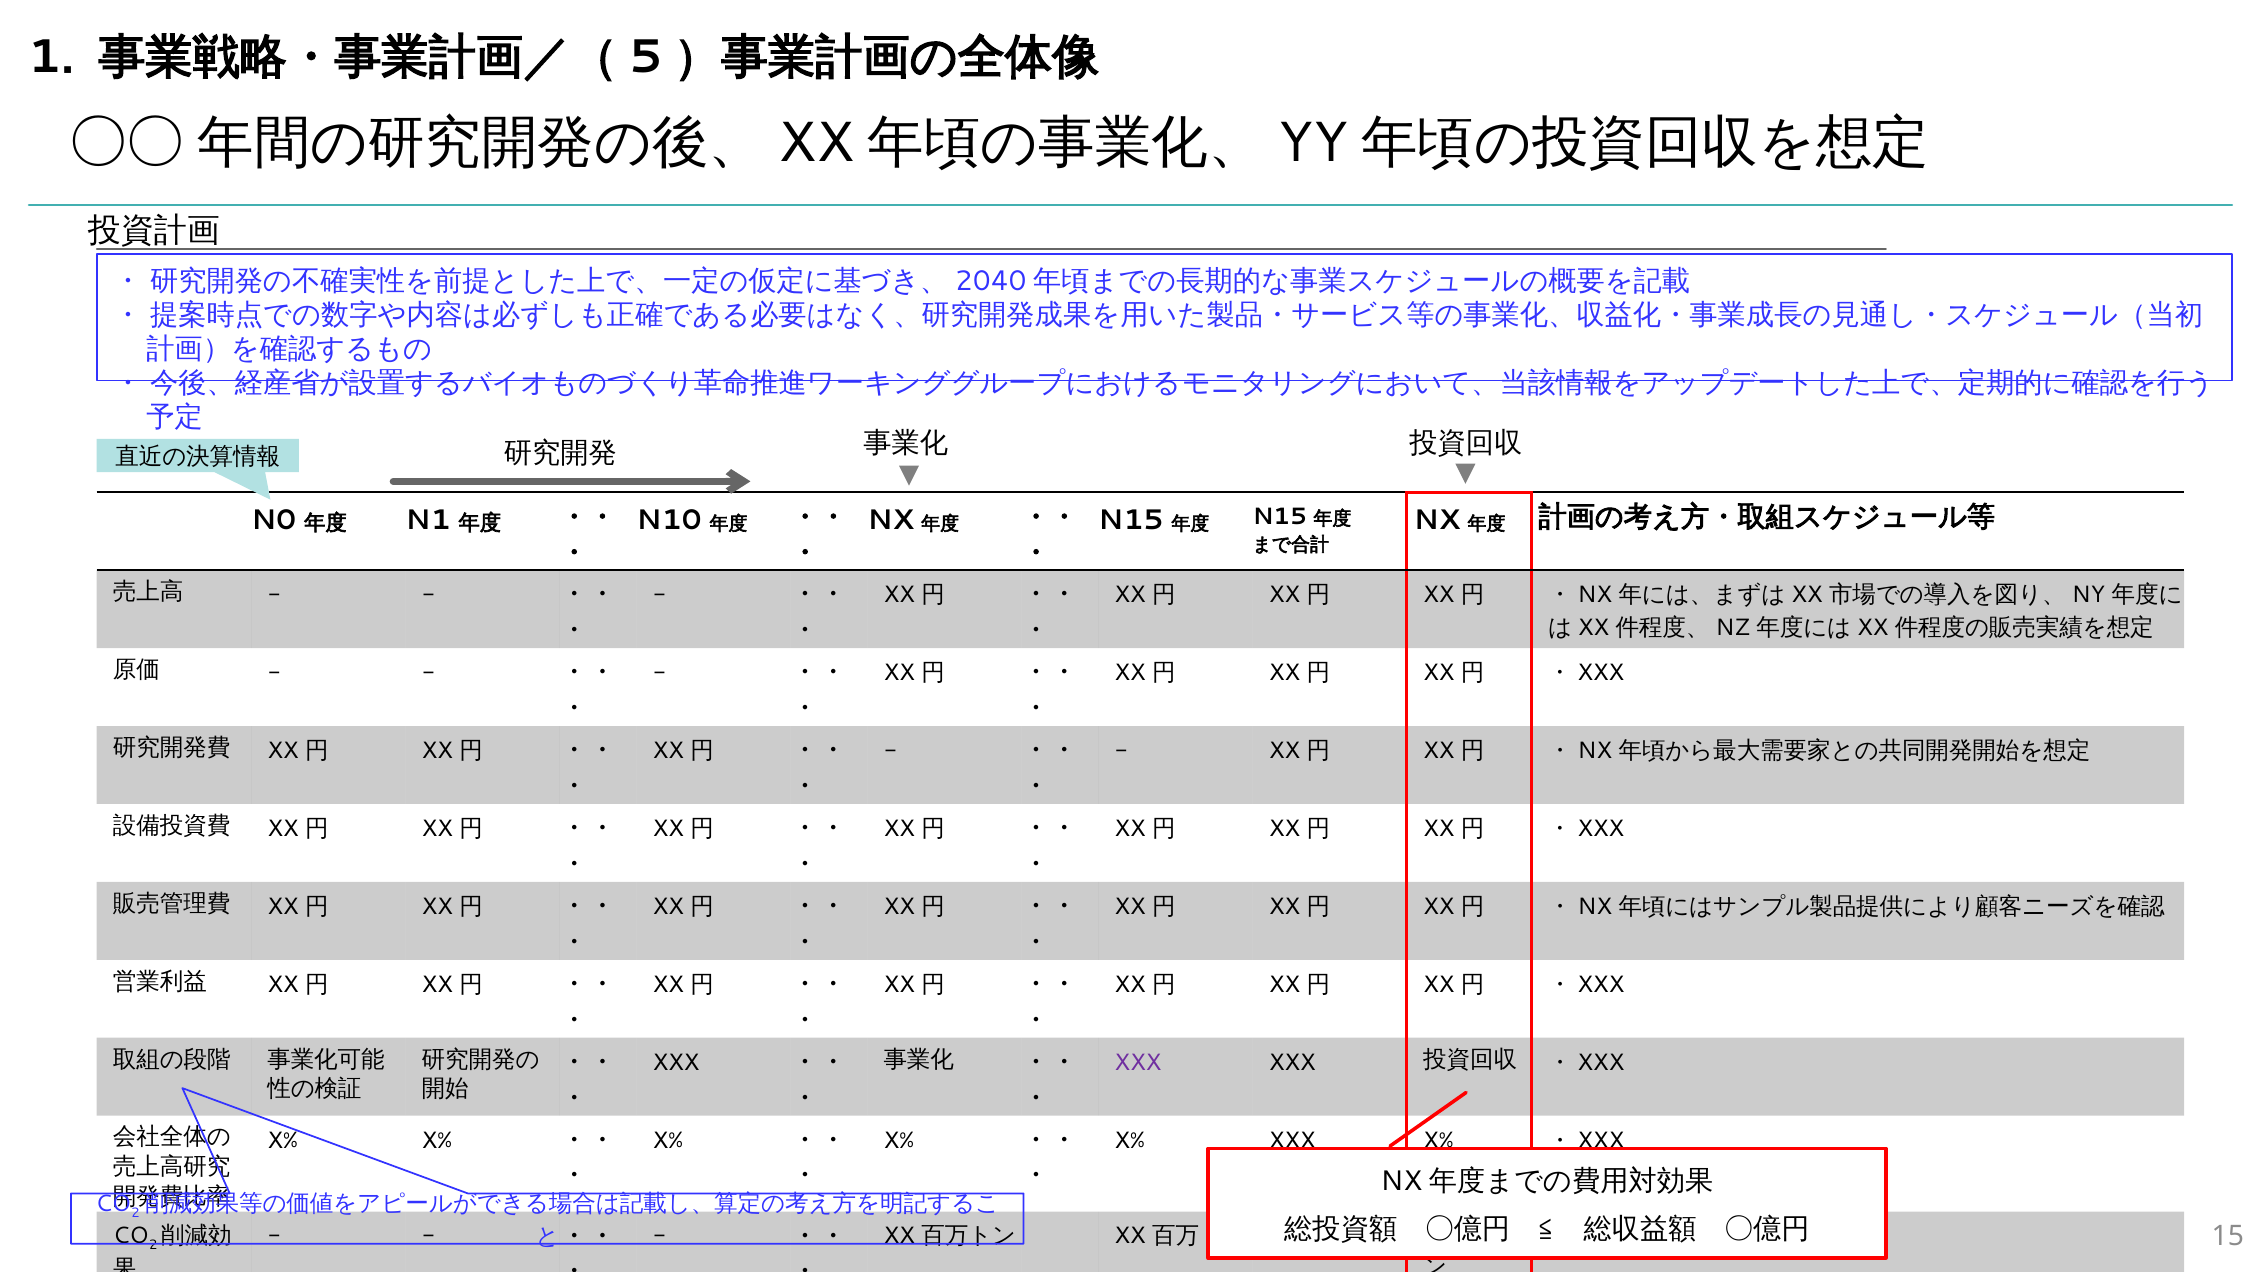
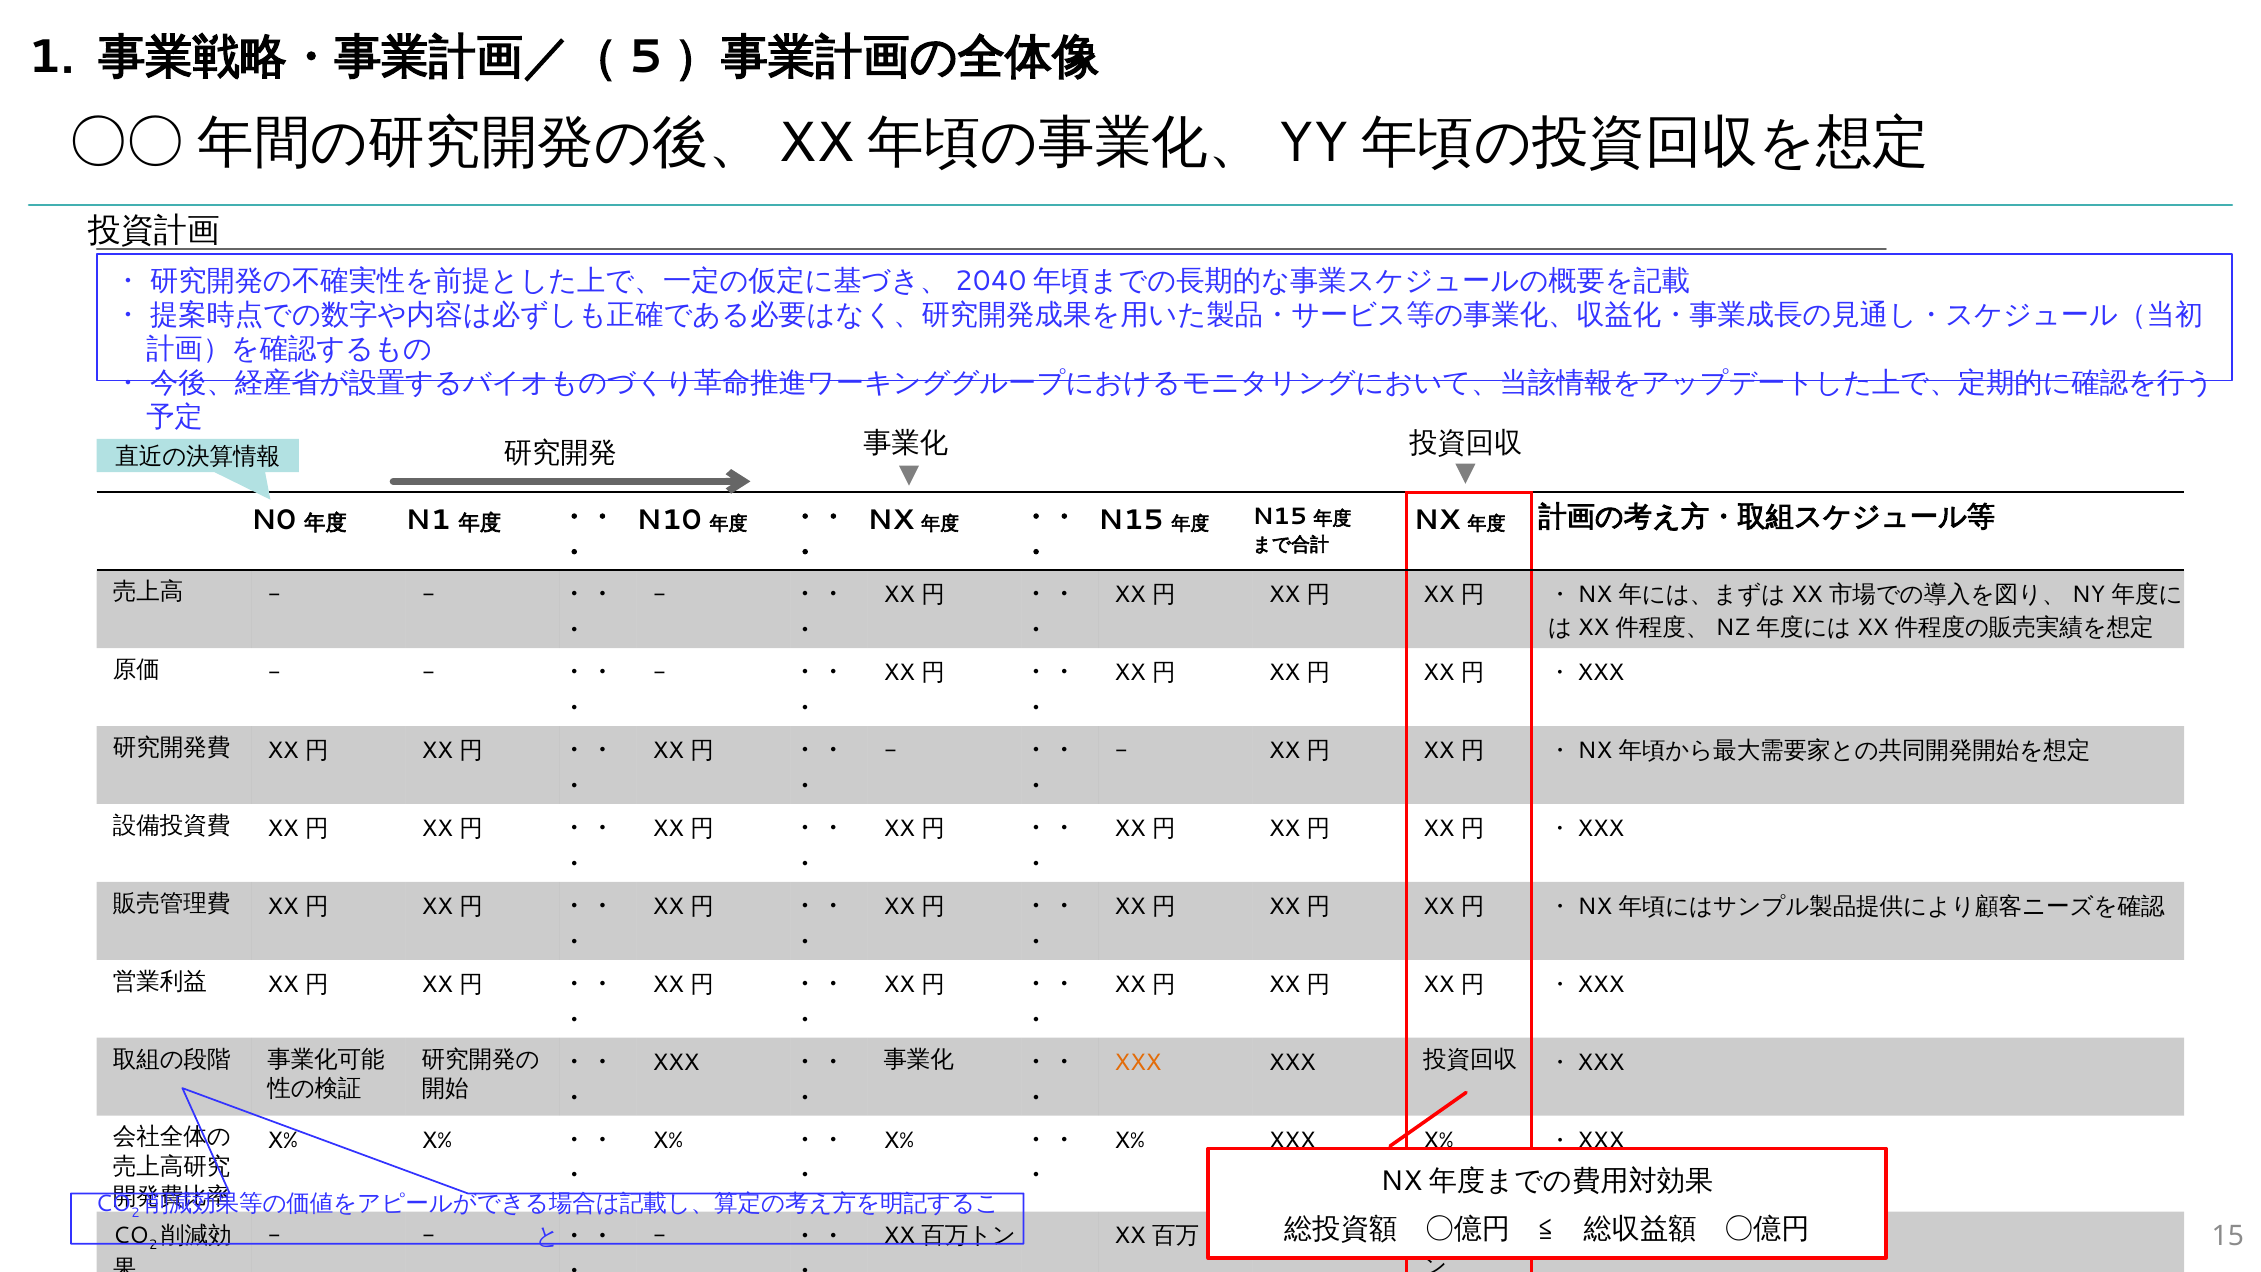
XXX colour: purple -> orange (1138, 1062)
